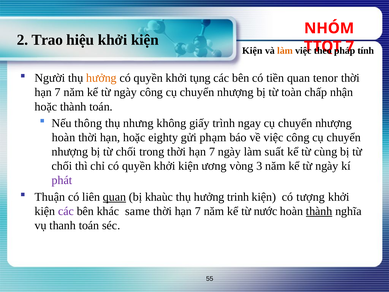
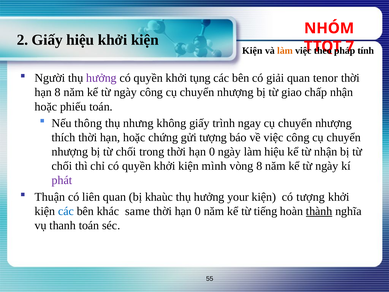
2 Trao: Trao -> Giấy (47, 40)
hưởng colour: orange -> purple (101, 78)
tiền: tiền -> giải (275, 78)
7: 7 -> 8 (58, 92)
toàn: toàn -> giao (292, 92)
hoặc thành: thành -> phiếu (73, 106)
hoàn: hoàn -> thích (64, 137)
eighty: eighty -> chứng (163, 137)
gửi phạm: phạm -> tượng (213, 137)
trong thời hạn 7: 7 -> 0 (212, 152)
làm suất: suất -> hiệu (275, 152)
từ cùng: cùng -> nhận (326, 152)
ương: ương -> mình (214, 166)
vòng 3: 3 -> 8 (259, 166)
quan underline: present -> none (114, 197)
trinh: trinh -> your (238, 197)
các colour: purple -> blue (66, 211)
7: 7 -> 0 (198, 211)
nước: nước -> tiếng (266, 211)
